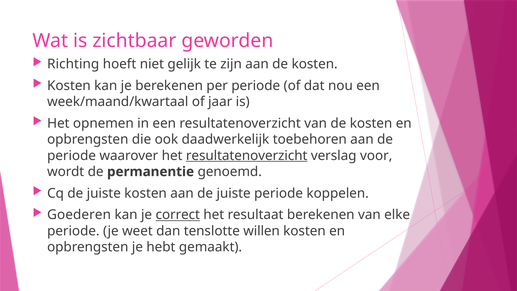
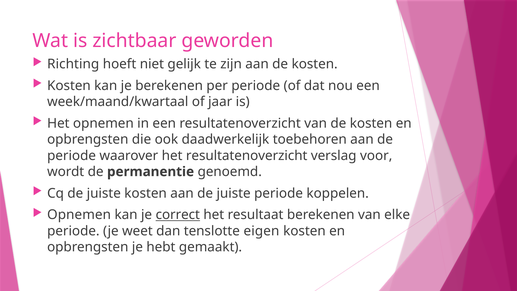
resultatenoverzicht underline: present -> none (247, 155)
Goederen: Goederen -> Opnemen (79, 215)
willen: willen -> eigen (261, 231)
